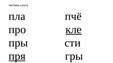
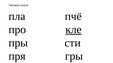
пря underline: present -> none (17, 57)
